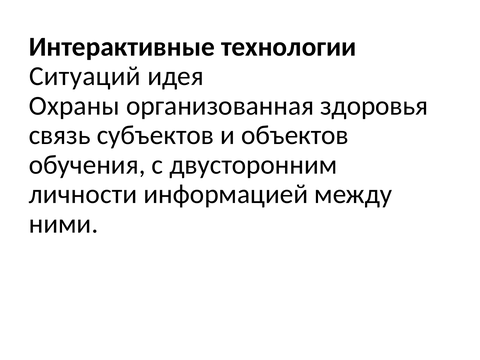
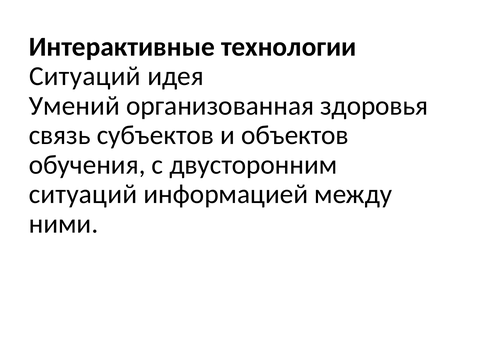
Охраны: Охраны -> Умений (74, 106)
личности: личности -> ситуаций (83, 194)
